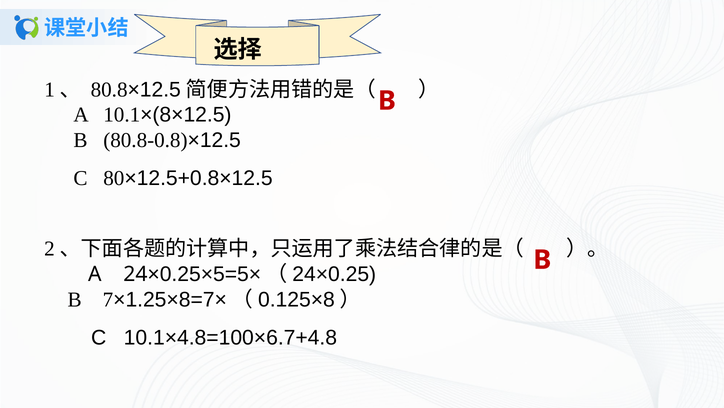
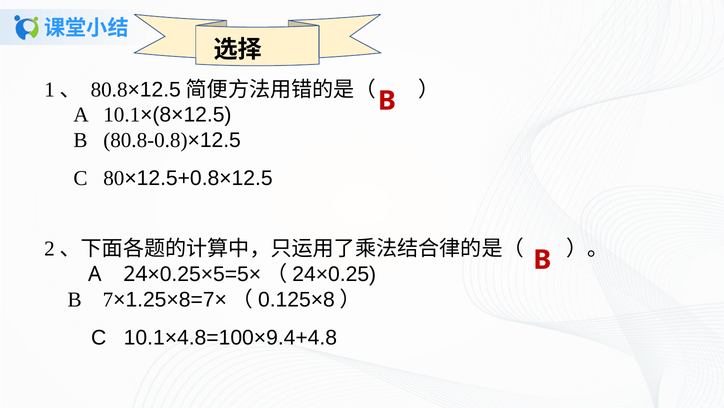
10.1×4.8=100×6.7+4.8: 10.1×4.8=100×6.7+4.8 -> 10.1×4.8=100×9.4+4.8 (230, 337)
